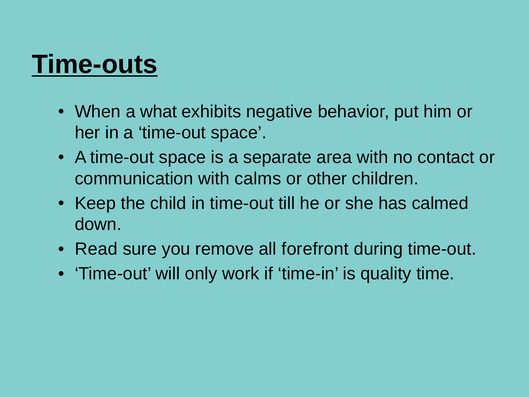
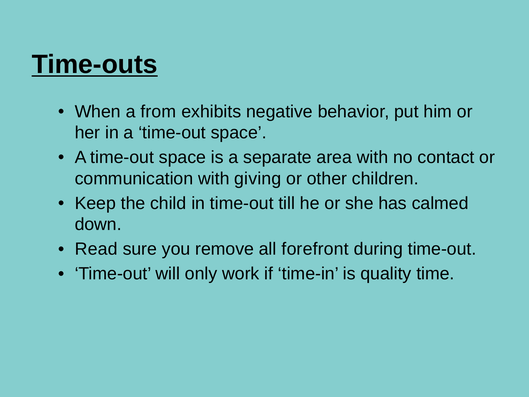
what: what -> from (158, 111)
calms: calms -> giving (258, 178)
